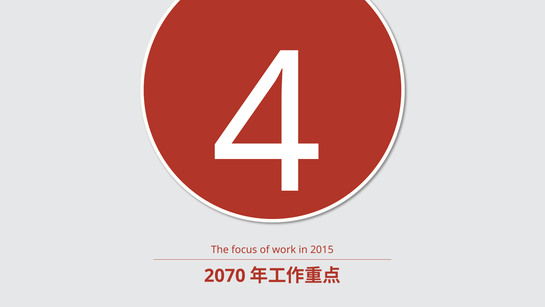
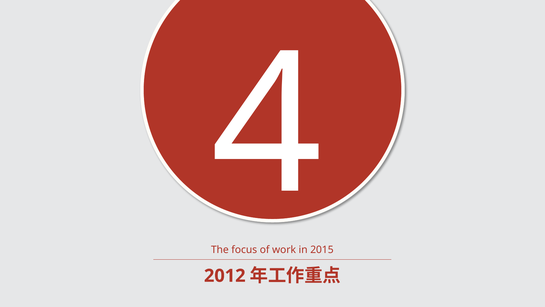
2070: 2070 -> 2012 (225, 275)
